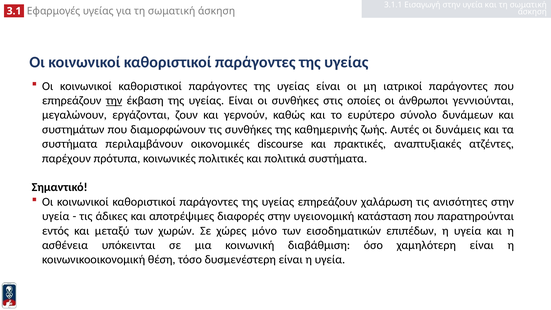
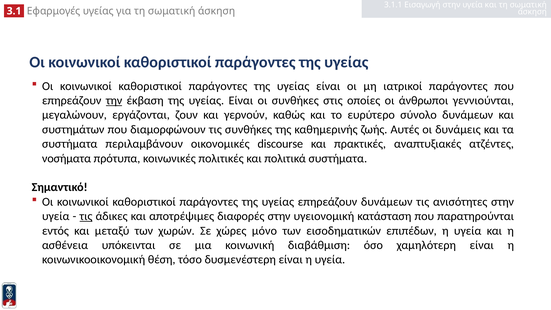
παρέχουν: παρέχουν -> νοσήματα (67, 158)
επηρεάζουν χαλάρωση: χαλάρωση -> δυνάμεων (387, 202)
τις underline: none -> present (86, 216)
